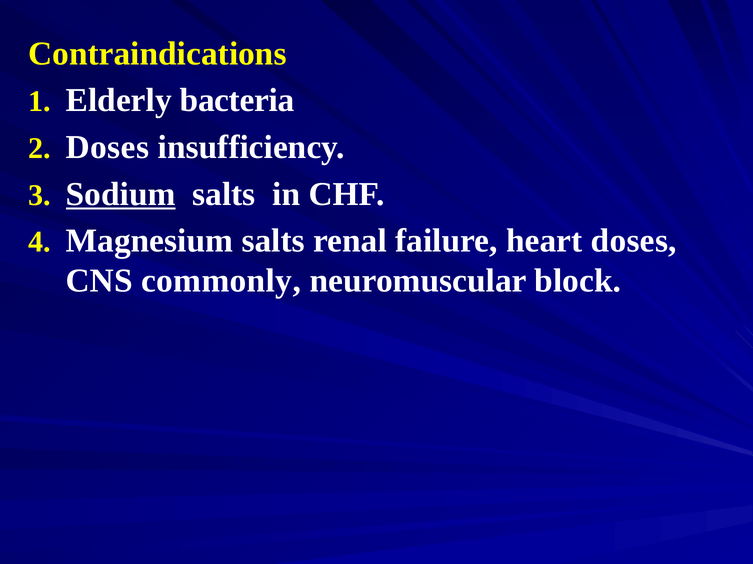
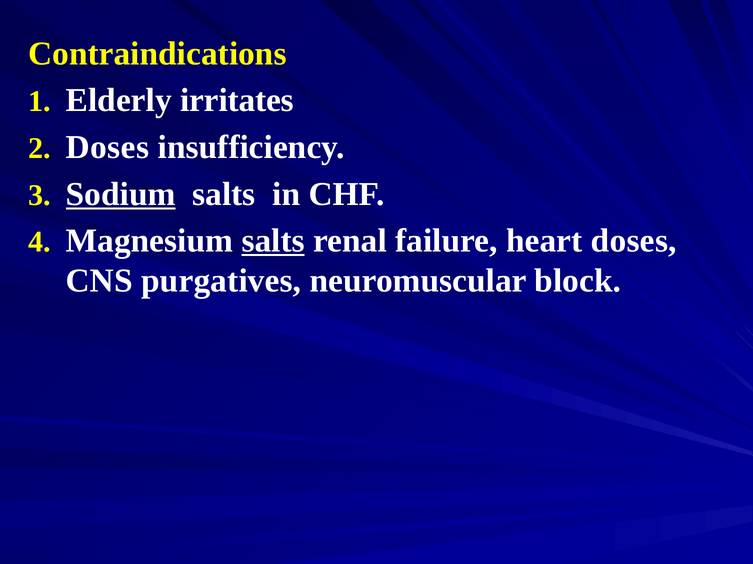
bacteria: bacteria -> irritates (237, 101)
salts underline: none -> present (273, 241)
commonly: commonly -> purgatives (221, 281)
